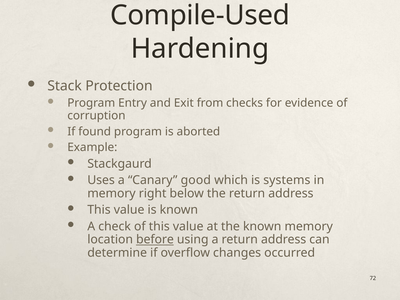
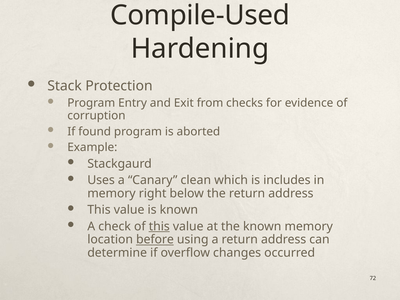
good: good -> clean (196, 180)
systems: systems -> includes (287, 180)
this underline: none -> present (159, 226)
